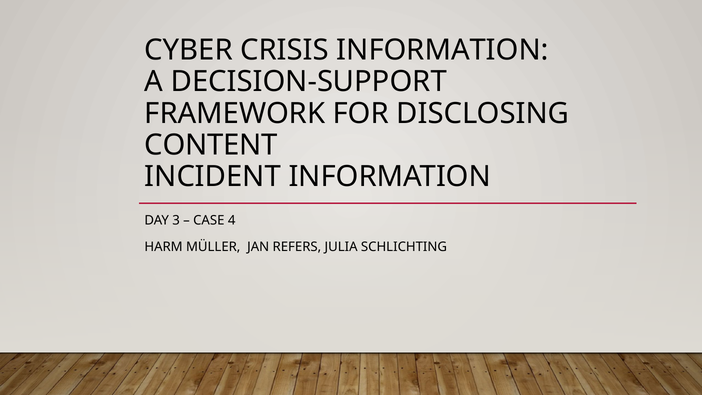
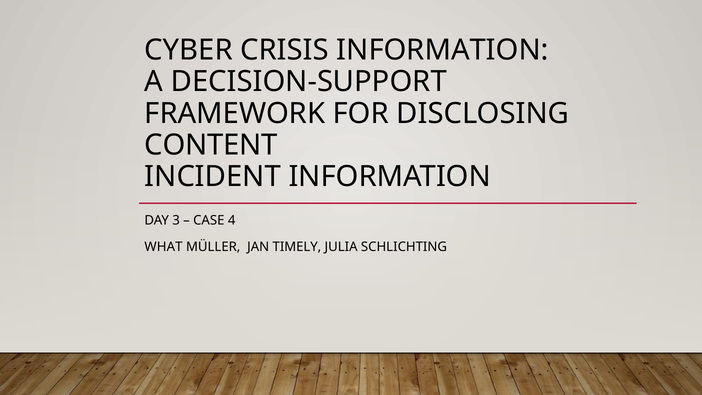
HARM: HARM -> WHAT (163, 247)
REFERS: REFERS -> TIMELY (297, 247)
